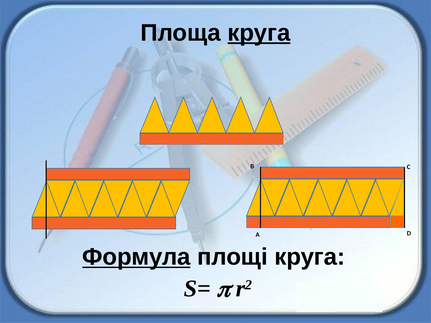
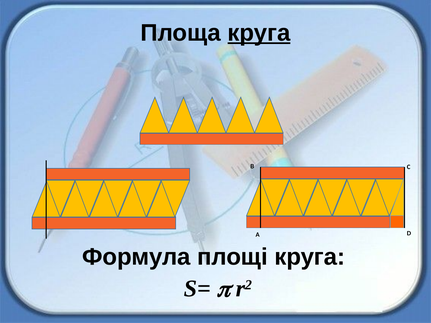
Формула underline: present -> none (136, 257)
